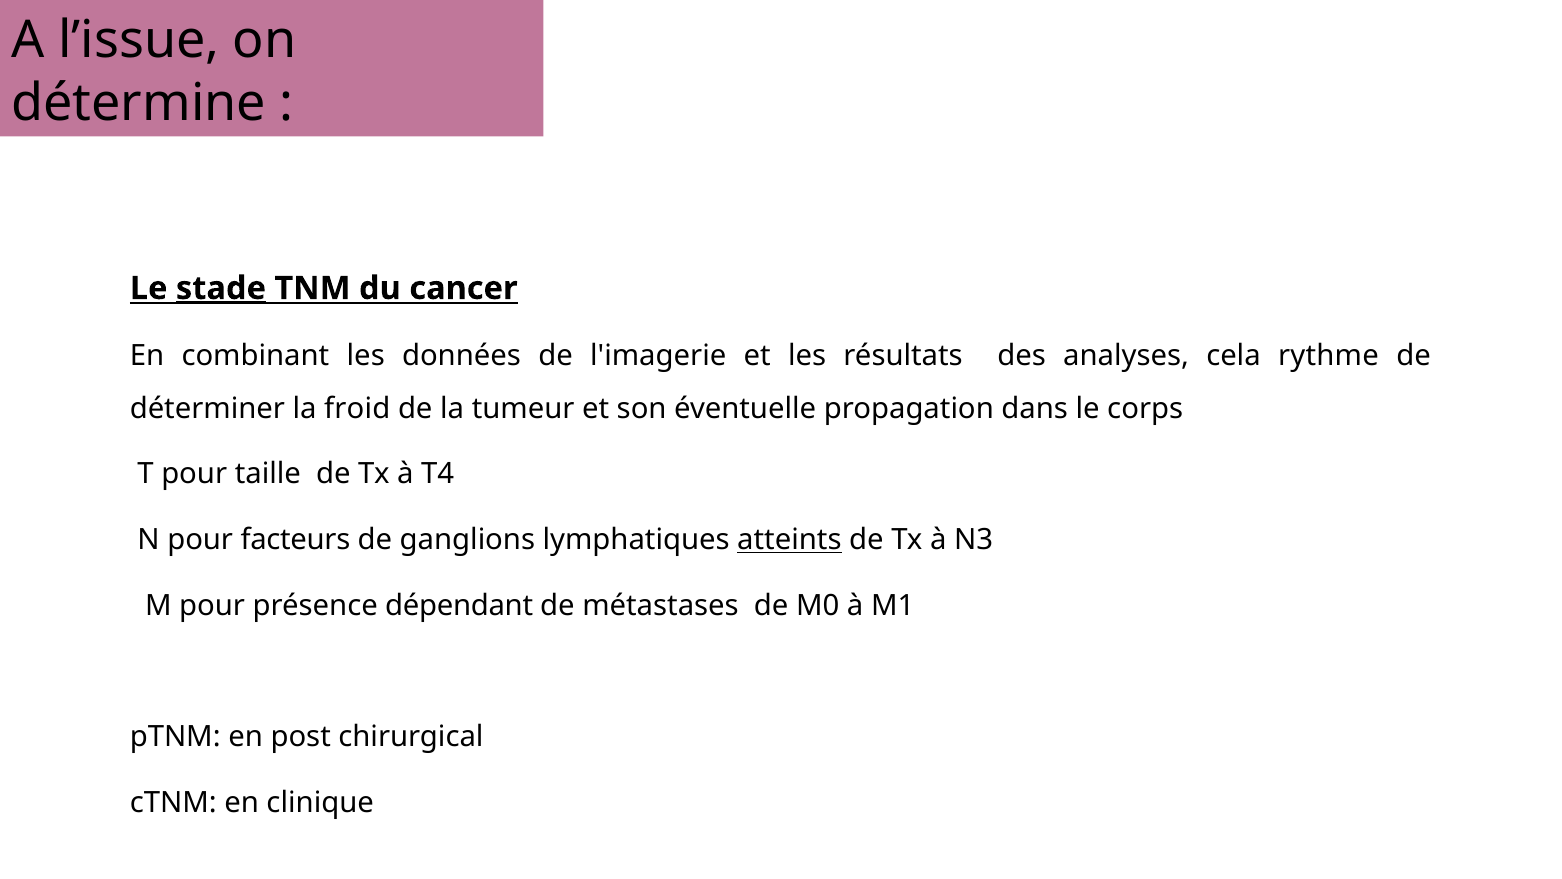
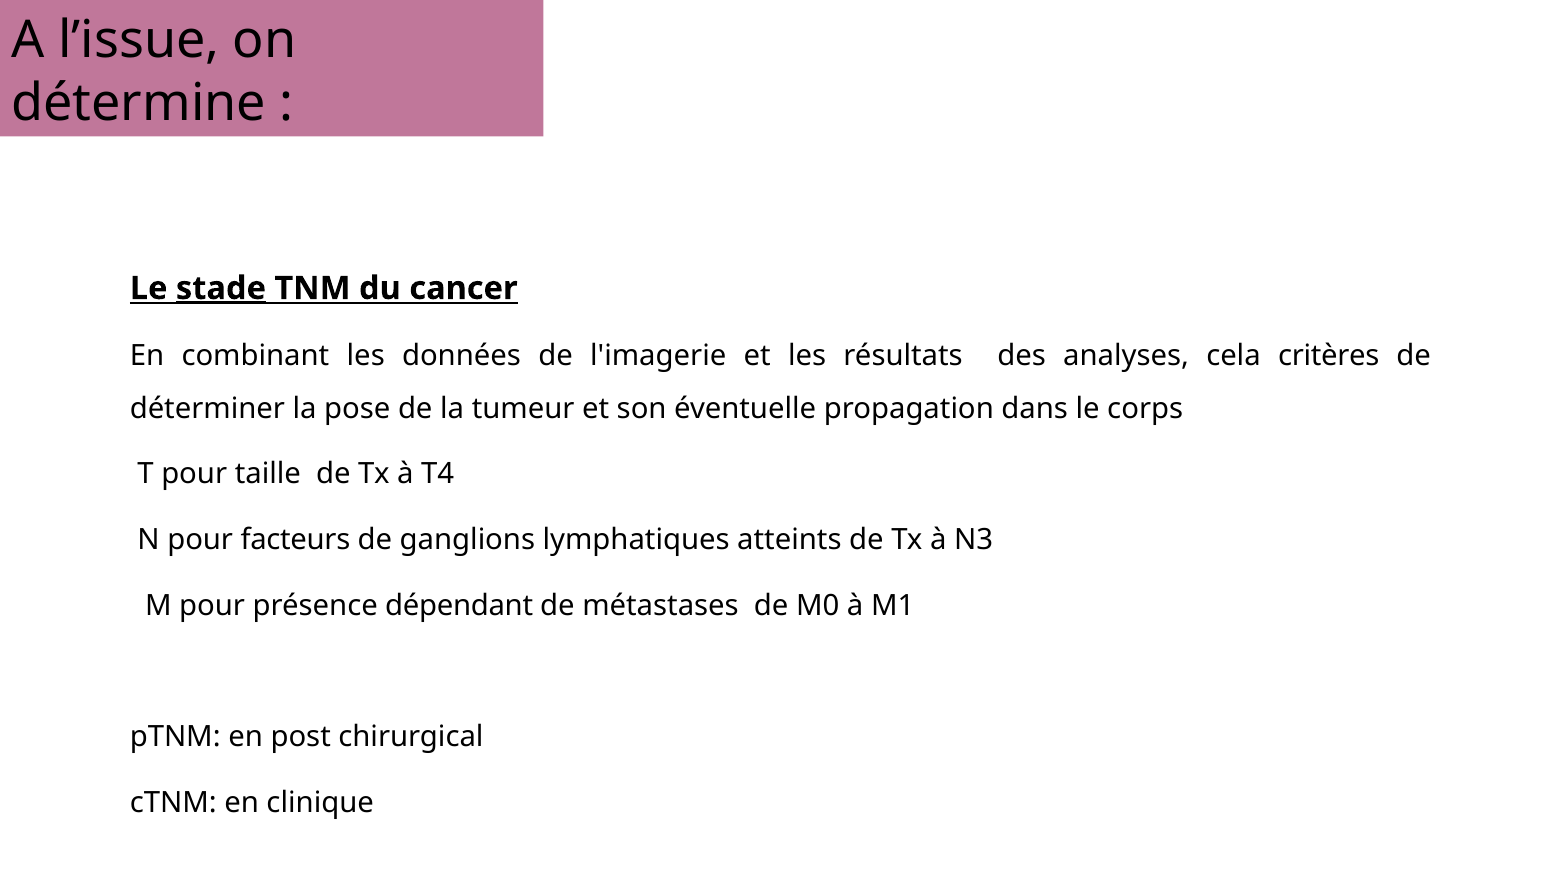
rythme: rythme -> critères (1329, 356)
froid: froid -> pose (357, 408)
atteints underline: present -> none (789, 540)
